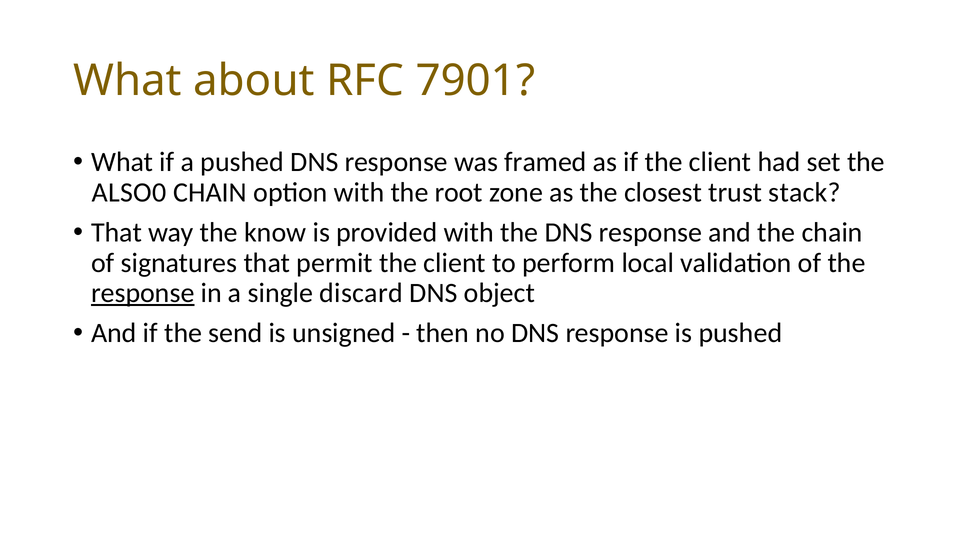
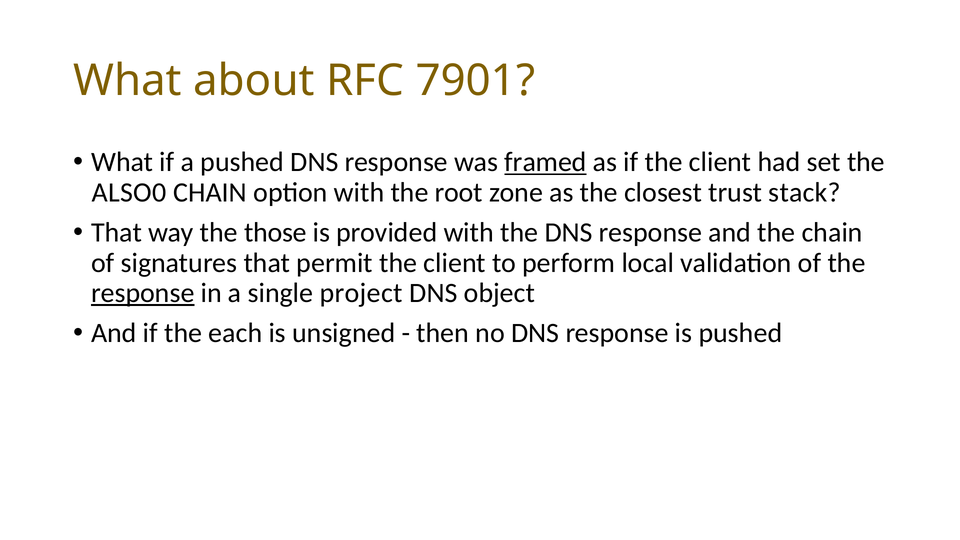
framed underline: none -> present (546, 162)
know: know -> those (275, 233)
discard: discard -> project (361, 293)
send: send -> each (235, 333)
